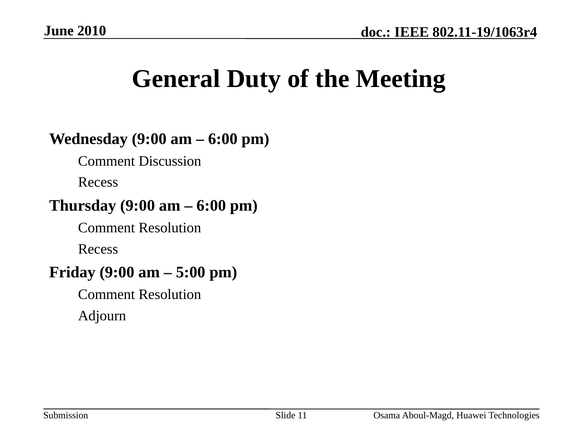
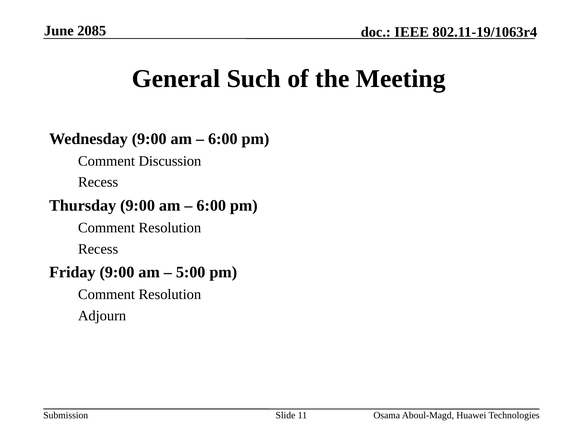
2010: 2010 -> 2085 (92, 31)
Duty: Duty -> Such (254, 79)
